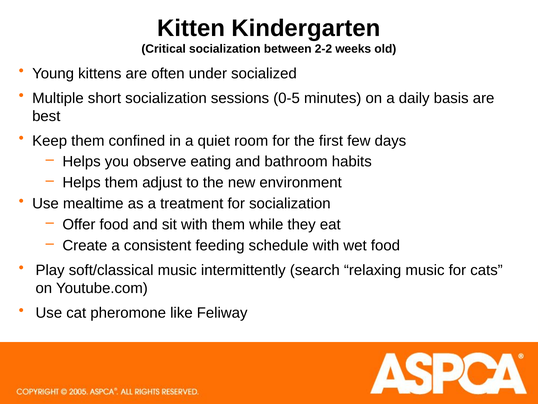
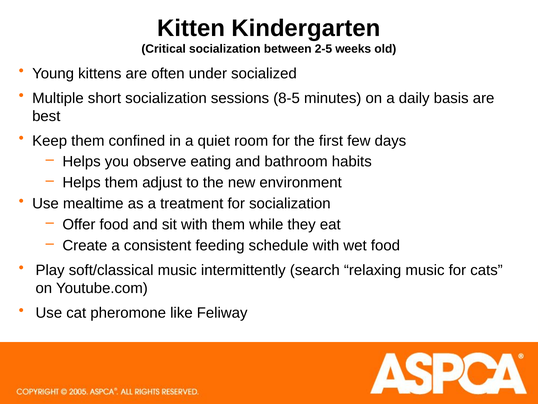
2-2: 2-2 -> 2-5 (323, 49)
0-5: 0-5 -> 8-5 (287, 98)
